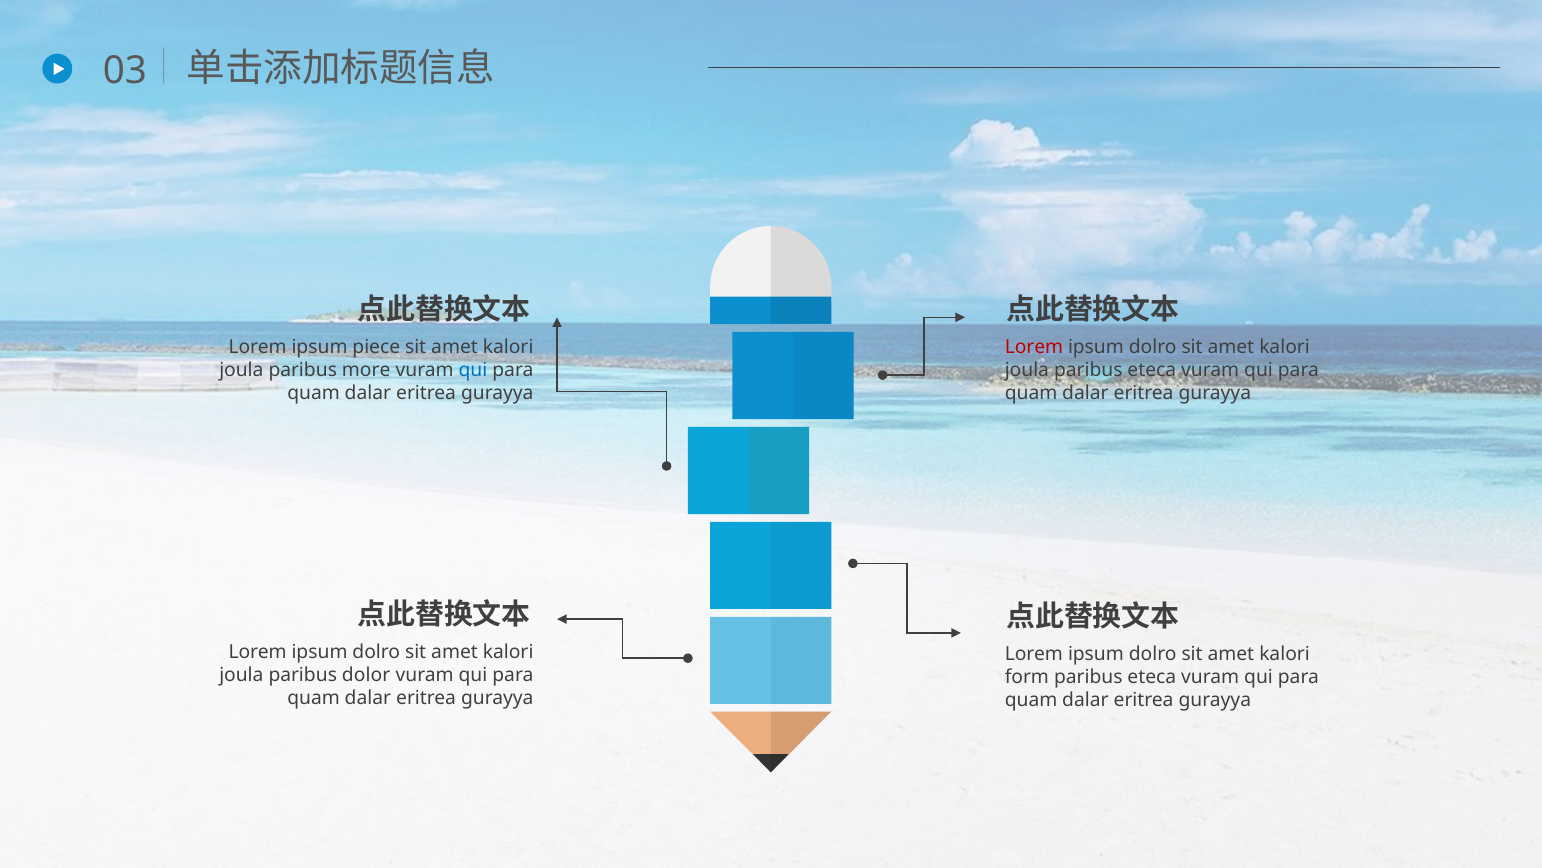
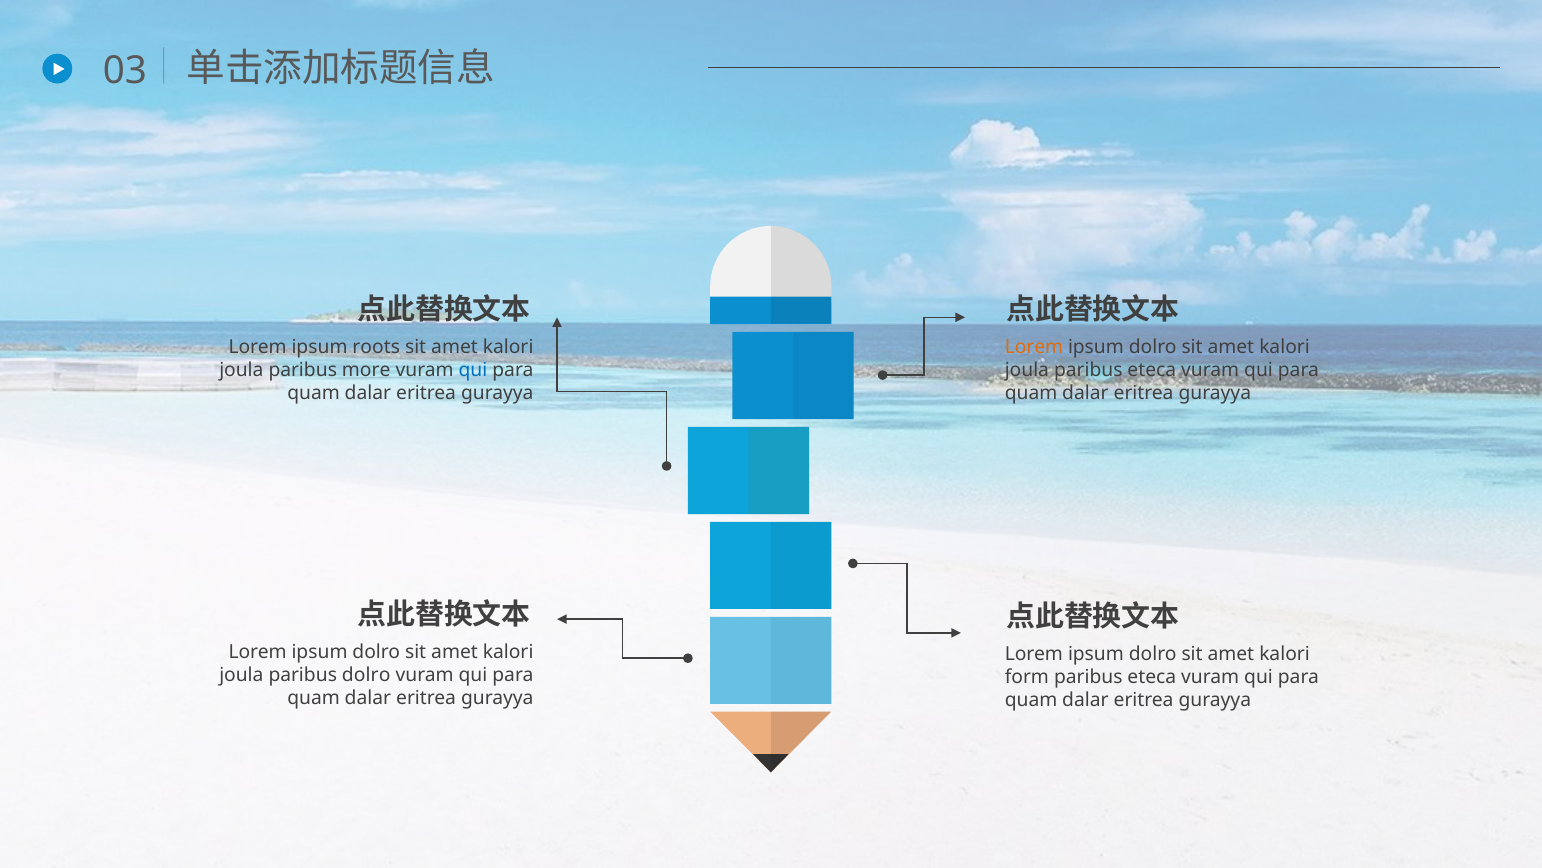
piece: piece -> roots (376, 347)
Lorem colour: red -> orange (1034, 347)
paribus dolor: dolor -> dolro (366, 675)
